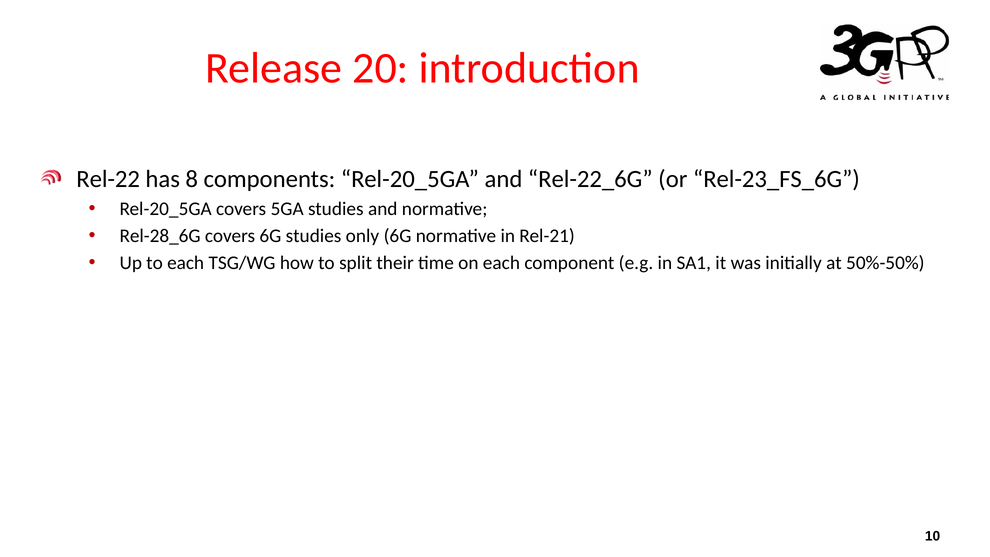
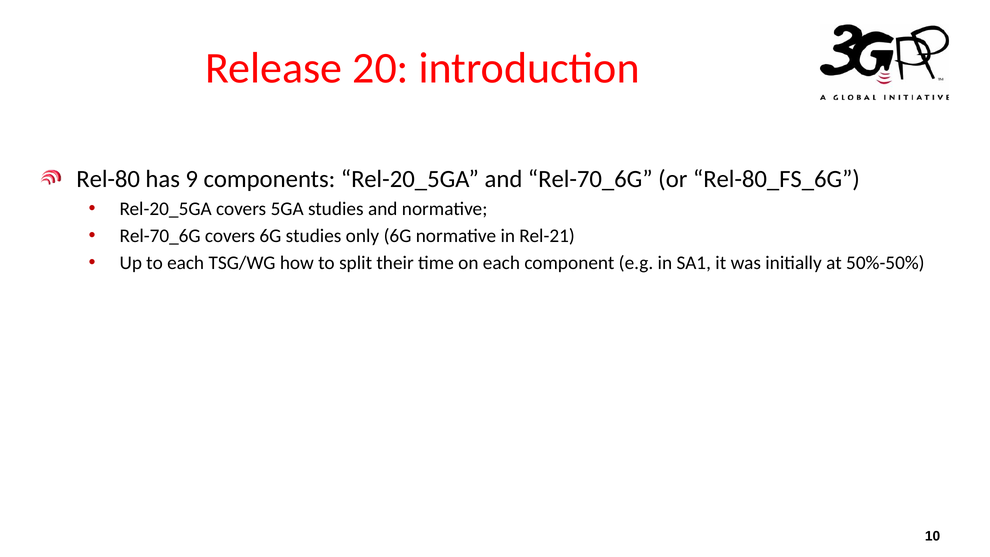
Rel-22: Rel-22 -> Rel-80 (108, 179)
8: 8 -> 9 (192, 179)
and Rel-22_6G: Rel-22_6G -> Rel-70_6G (590, 179)
Rel-23_FS_6G: Rel-23_FS_6G -> Rel-80_FS_6G (776, 179)
Rel-28_6G: Rel-28_6G -> Rel-70_6G (160, 236)
